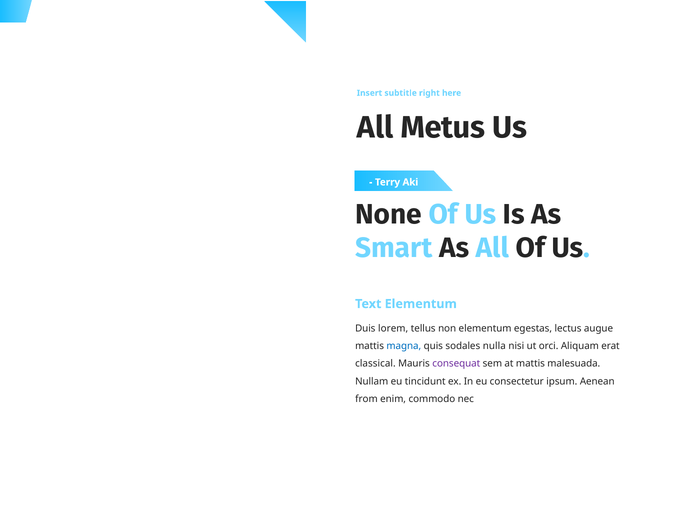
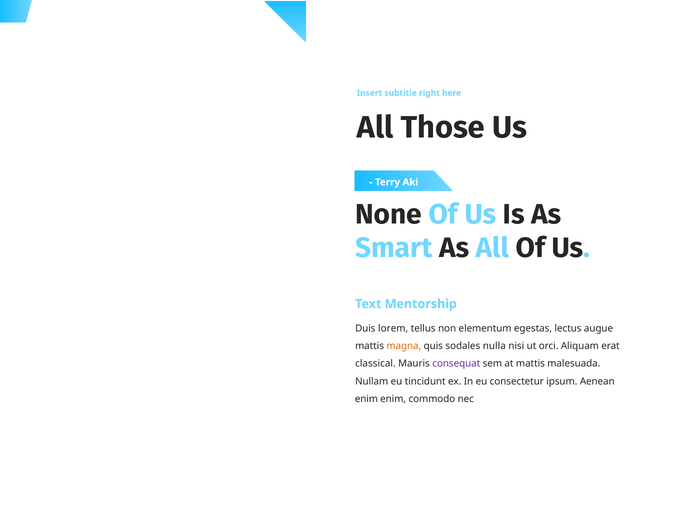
Metus: Metus -> Those (443, 128)
Text Elementum: Elementum -> Mentorship (421, 304)
magna colour: blue -> orange (404, 346)
from: from -> enim (366, 399)
